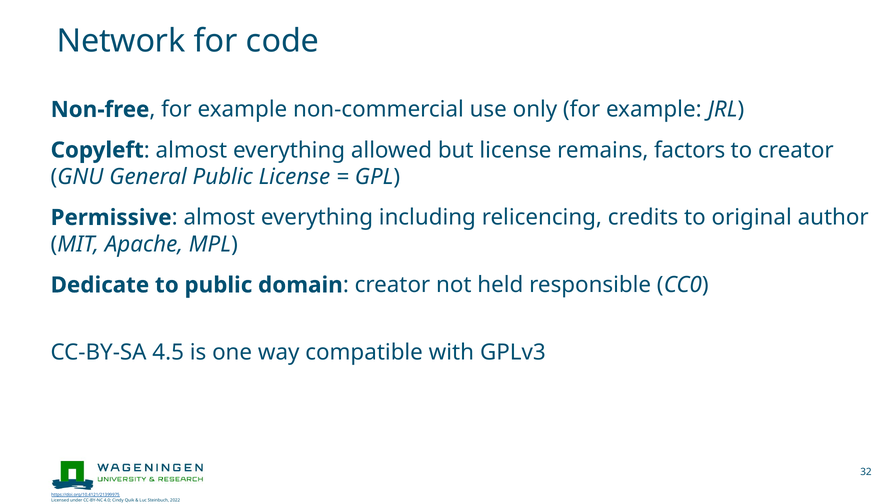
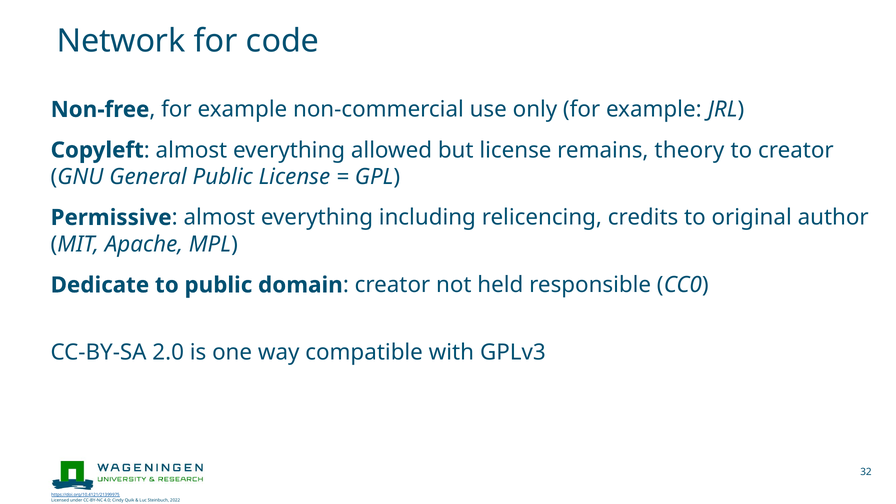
factors: factors -> theory (689, 150)
4.5: 4.5 -> 2.0 (168, 352)
